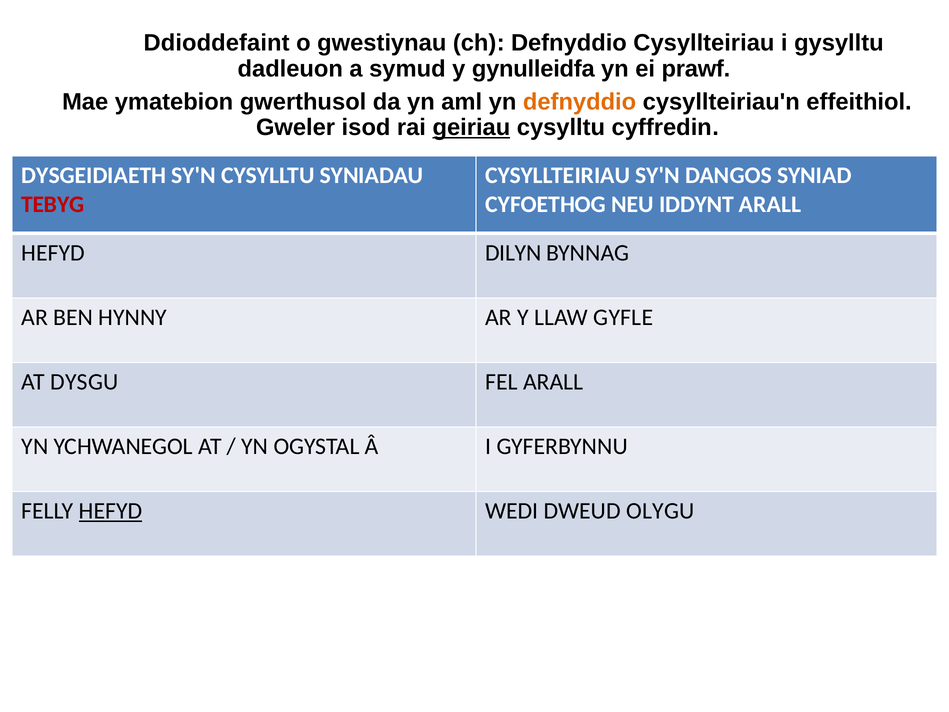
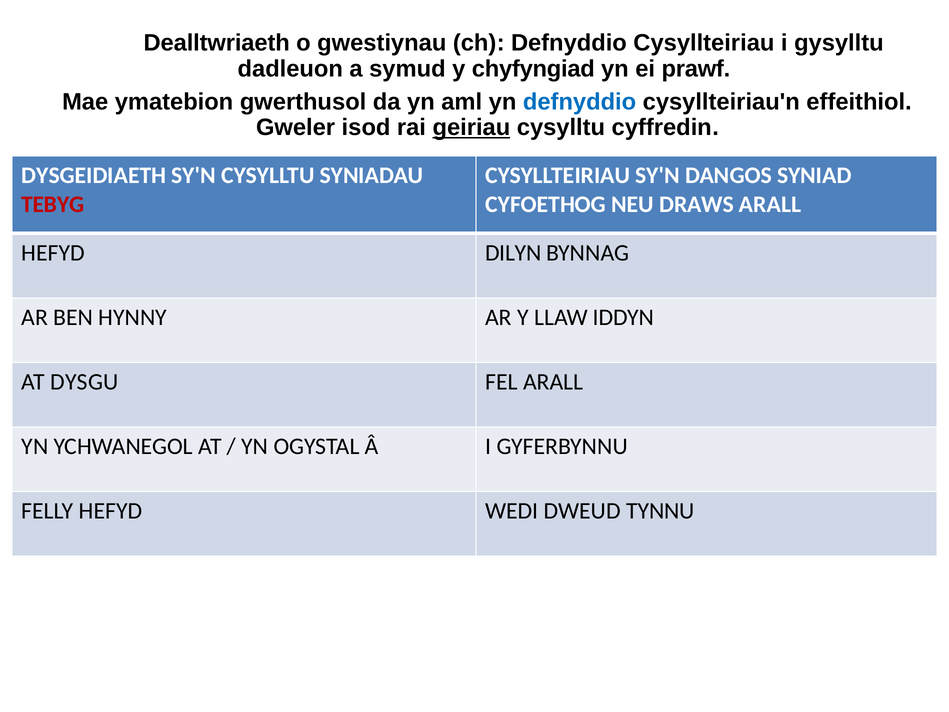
Ddioddefaint: Ddioddefaint -> Dealltwriaeth (217, 43)
gynulleidfa: gynulleidfa -> chyfyngiad (533, 69)
defnyddio colour: orange -> blue (580, 102)
IDDYNT: IDDYNT -> DRAWS (697, 204)
GYFLE: GYFLE -> IDDYN (623, 317)
HEFYD underline: present -> none (110, 511)
OLYGU: OLYGU -> TYNNU (660, 511)
